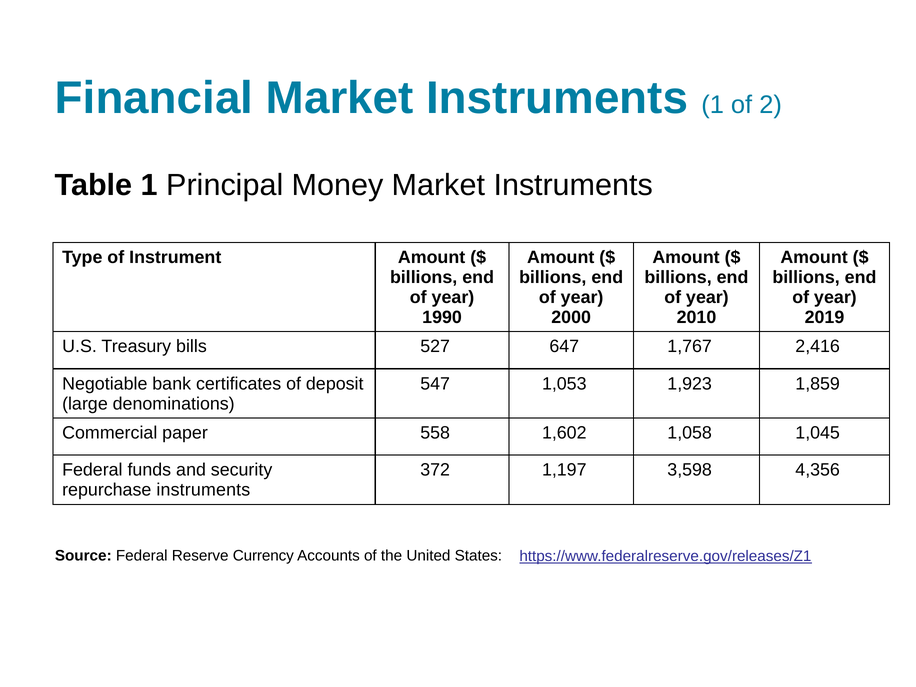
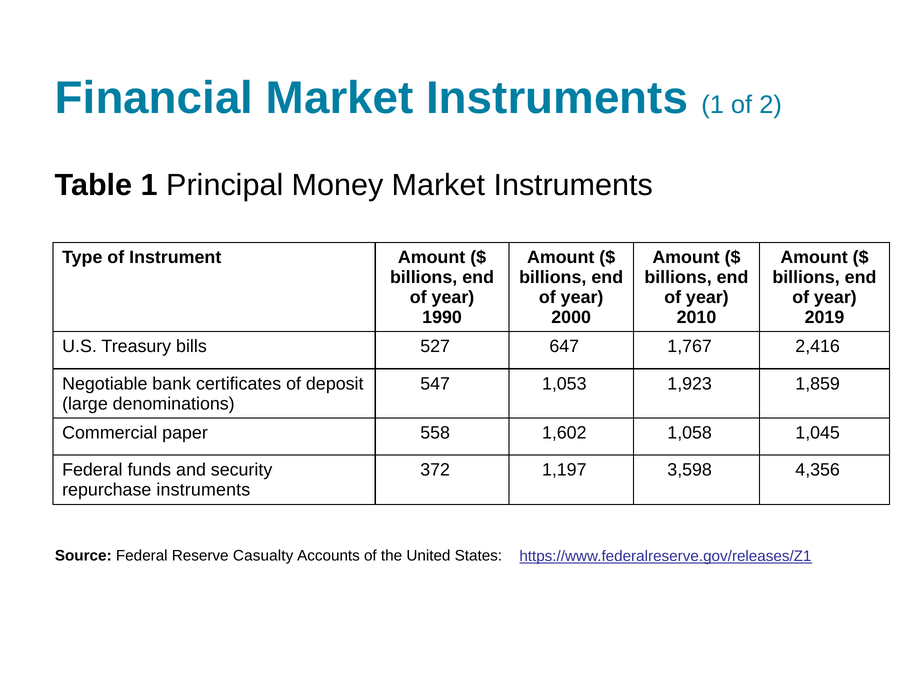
Currency: Currency -> Casualty (263, 556)
